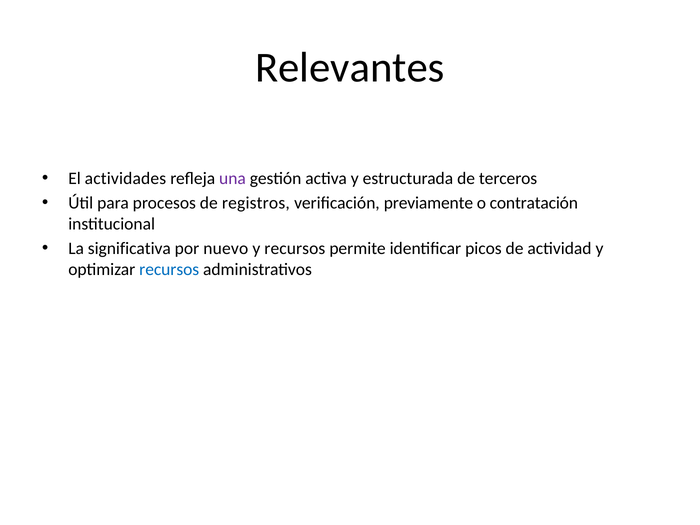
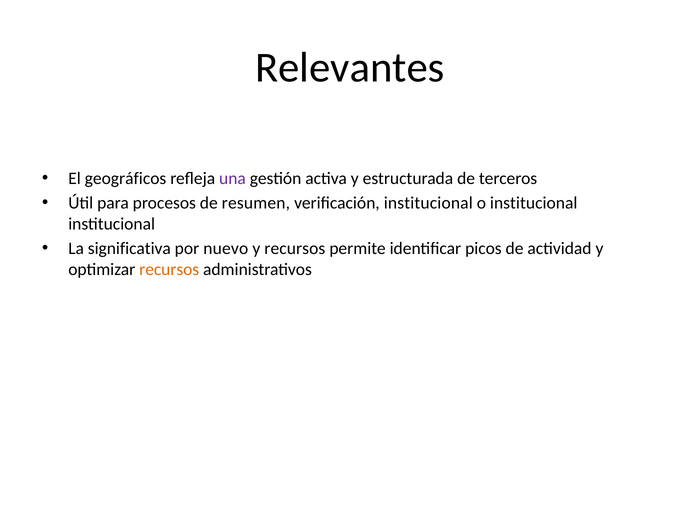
actividades: actividades -> geográficos (126, 179)
registros: registros -> resumen (256, 203)
verificación previamente: previamente -> institucional (428, 203)
o contratación: contratación -> institucional (534, 203)
recursos colour: blue -> orange (169, 270)
